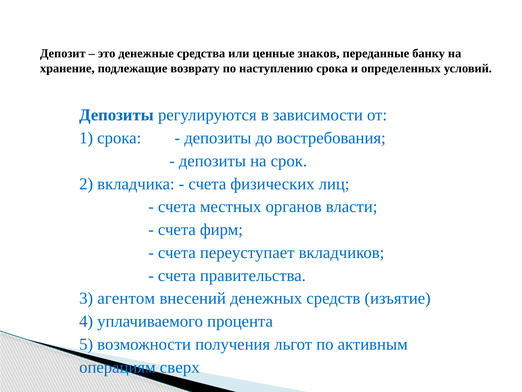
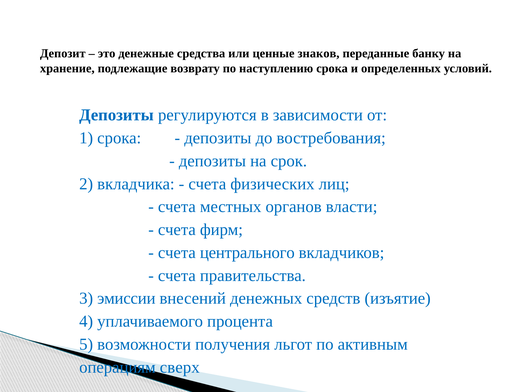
переуступает: переуступает -> центрального (247, 252)
агентом: агентом -> эмиссии (126, 298)
